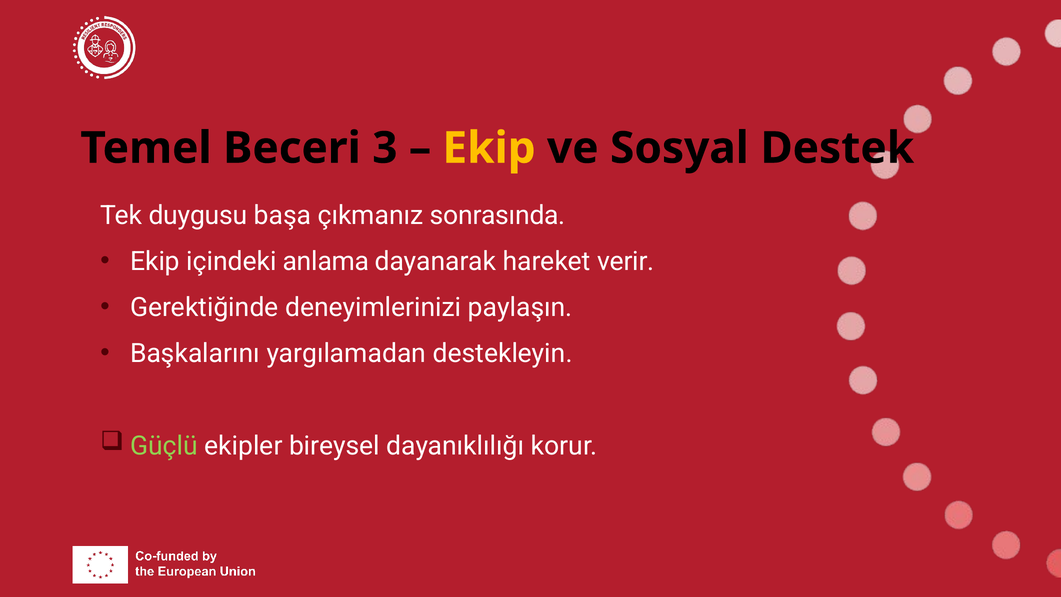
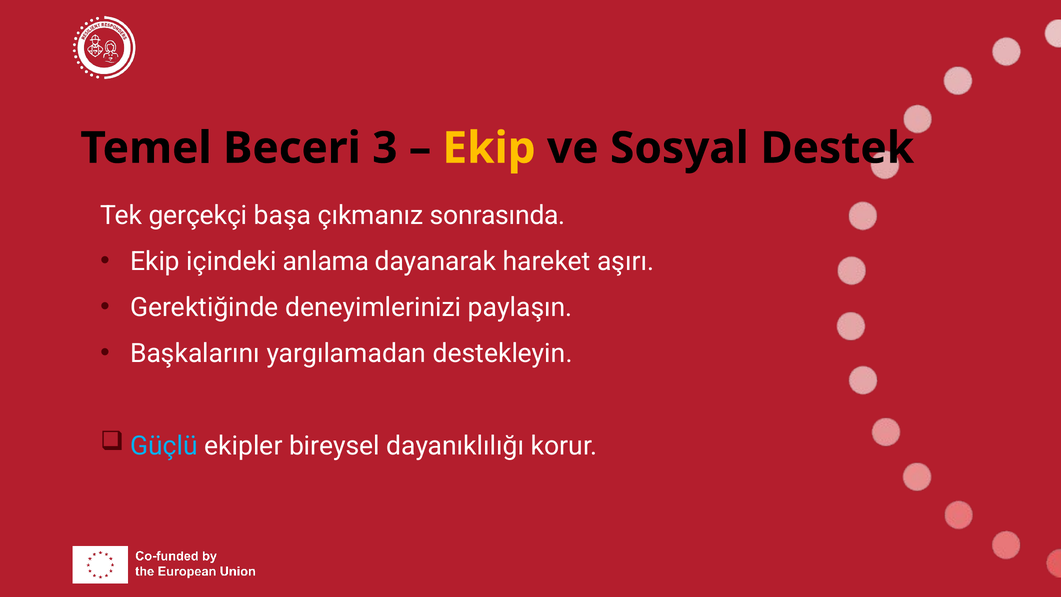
duygusu: duygusu -> gerçekçi (198, 215)
verir: verir -> aşırı (626, 261)
Güçlü colour: light green -> light blue (164, 446)
